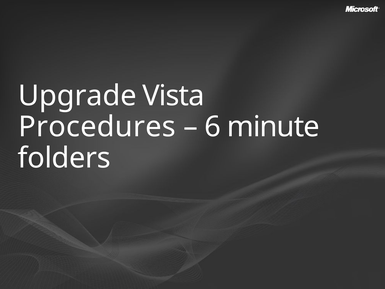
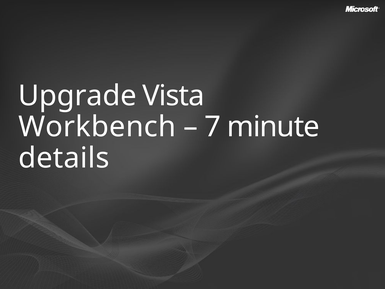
Procedures: Procedures -> Workbench (97, 127)
6: 6 -> 7 (213, 127)
folders: folders -> details (64, 158)
